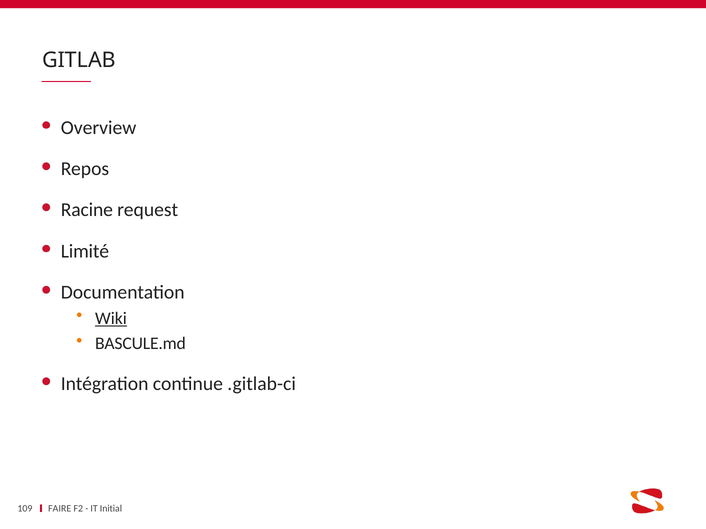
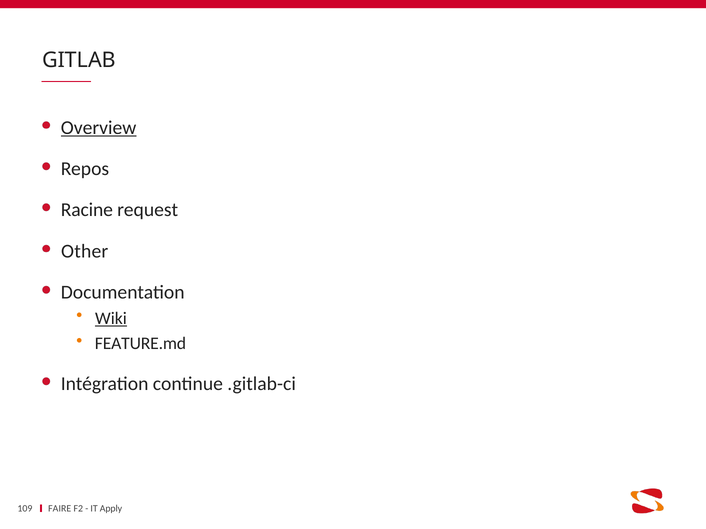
Overview underline: none -> present (99, 128)
Limité: Limité -> Other (85, 251)
BASCULE.md: BASCULE.md -> FEATURE.md (140, 344)
Initial: Initial -> Apply (111, 509)
